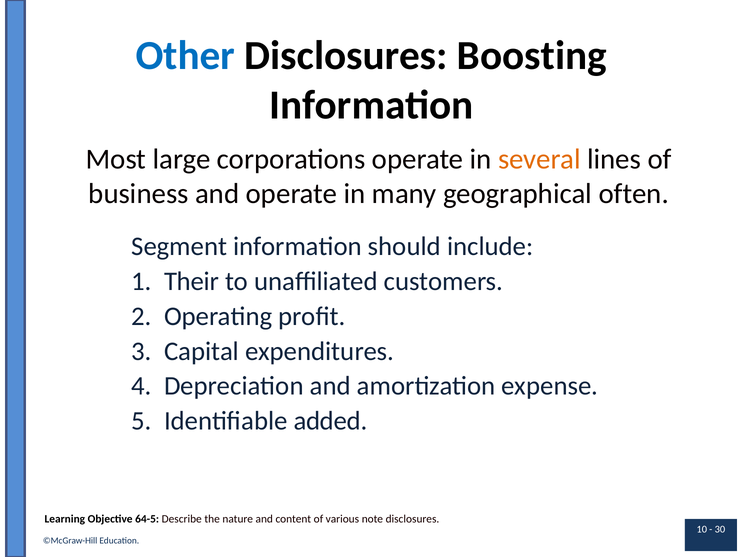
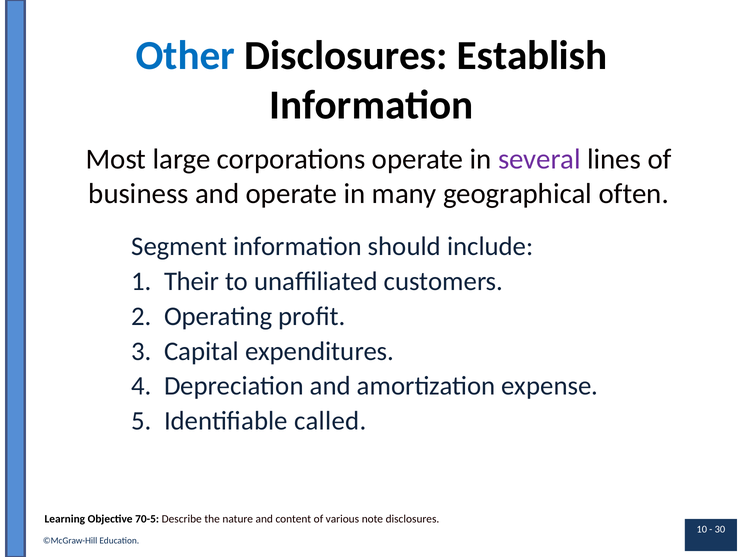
Boosting: Boosting -> Establish (532, 56)
several colour: orange -> purple (539, 159)
added: added -> called (330, 421)
64-5: 64-5 -> 70-5 (147, 519)
